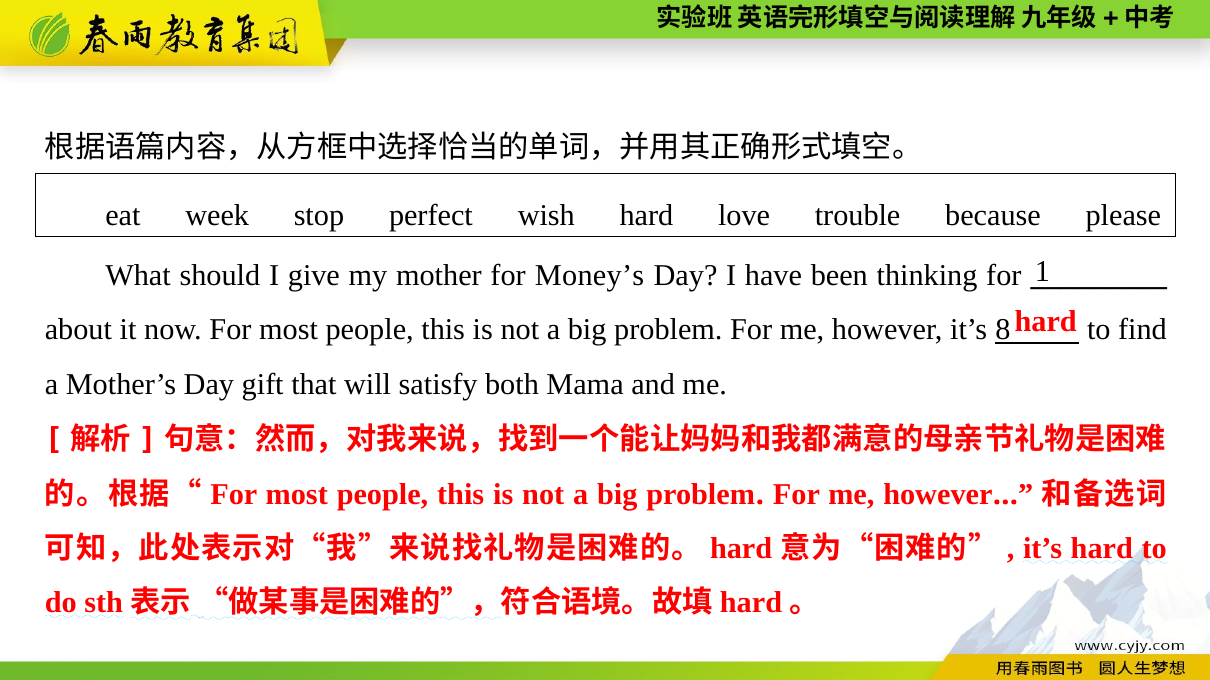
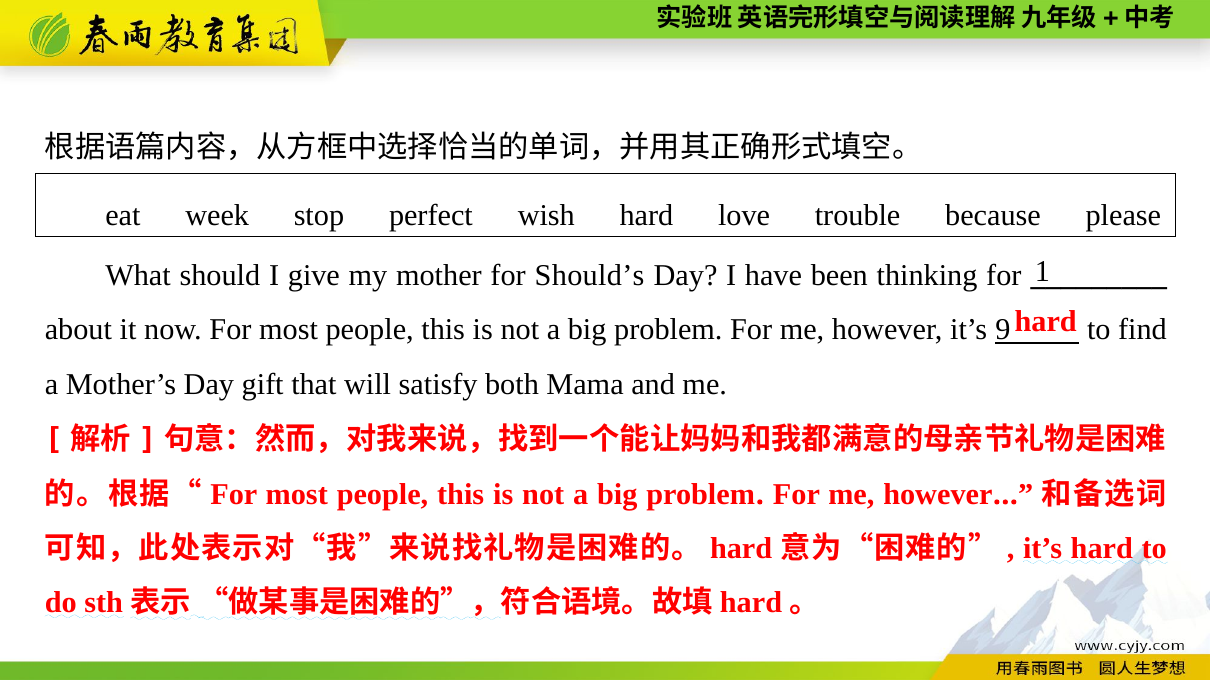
Money’s: Money’s -> Should’s (590, 276)
8: 8 -> 9 (1003, 330)
